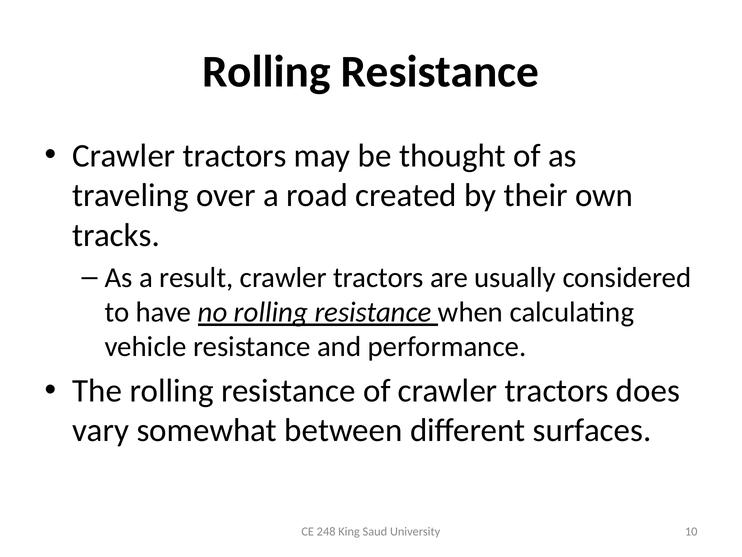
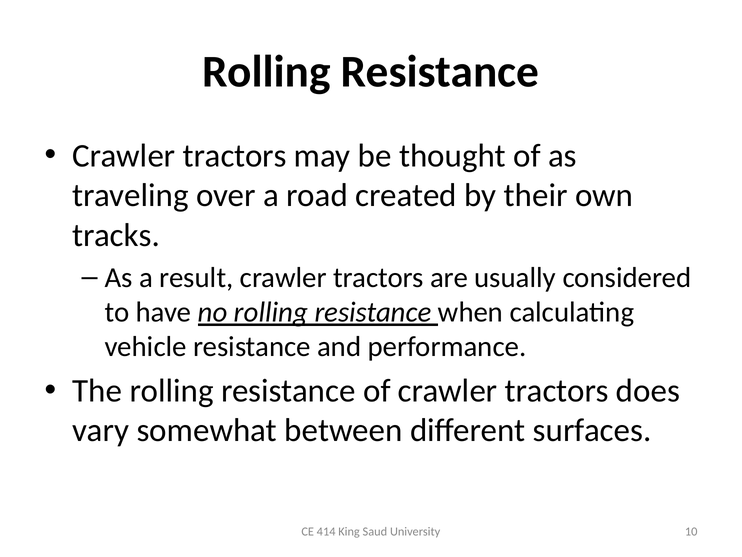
248: 248 -> 414 (326, 531)
